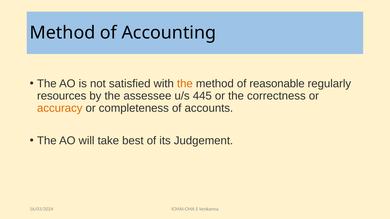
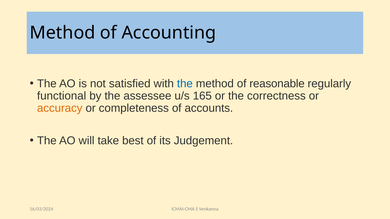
the colour: orange -> blue (185, 84)
resources: resources -> functional (62, 96)
445: 445 -> 165 (202, 96)
